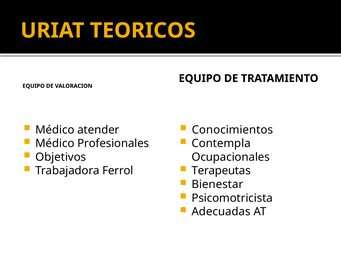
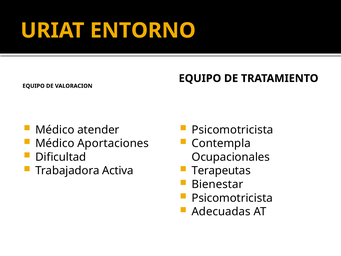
TEORICOS: TEORICOS -> ENTORNO (143, 30)
Conocimientos: Conocimientos -> Psicomotricista (232, 130)
Profesionales: Profesionales -> Aportaciones (113, 143)
Objetivos: Objetivos -> Dificultad (61, 157)
Ferrol: Ferrol -> Activa (118, 171)
